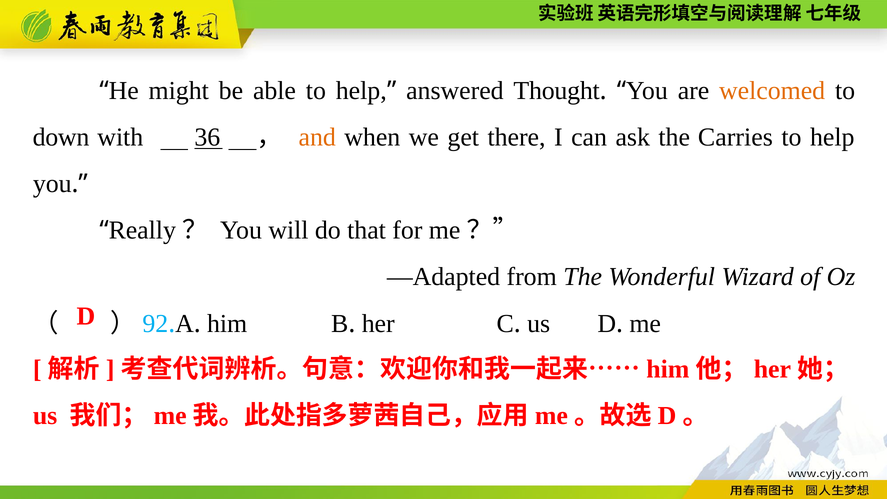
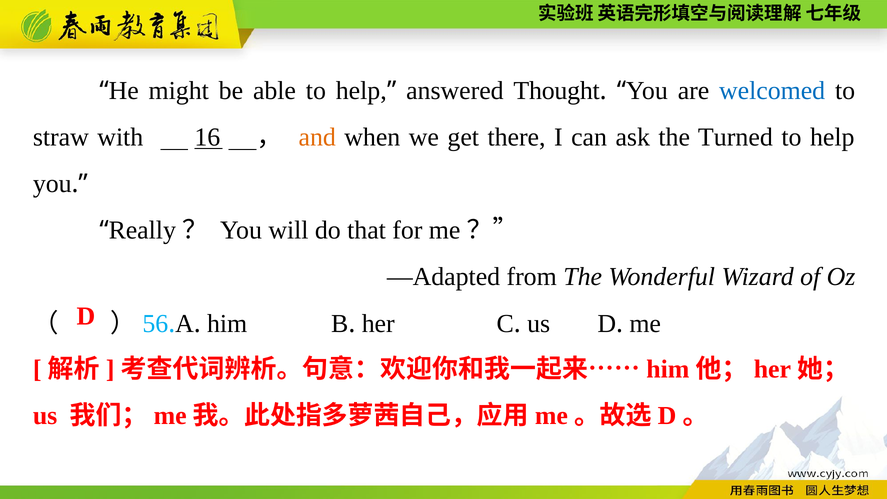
welcomed colour: orange -> blue (772, 91)
down: down -> straw (61, 137)
36: 36 -> 16 (207, 137)
Carries: Carries -> Turned (735, 137)
92: 92 -> 56 (155, 324)
